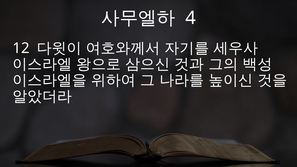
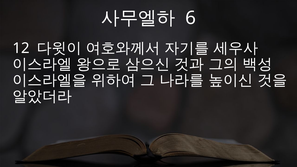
4: 4 -> 6 (191, 18)
